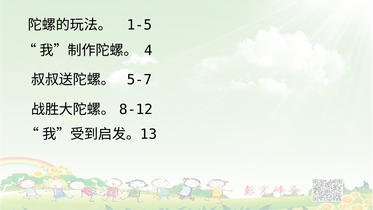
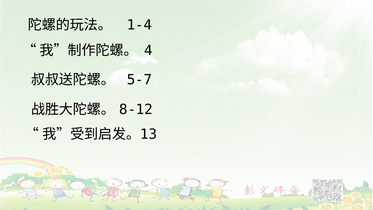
1-5: 1-5 -> 1-4 (139, 25)
